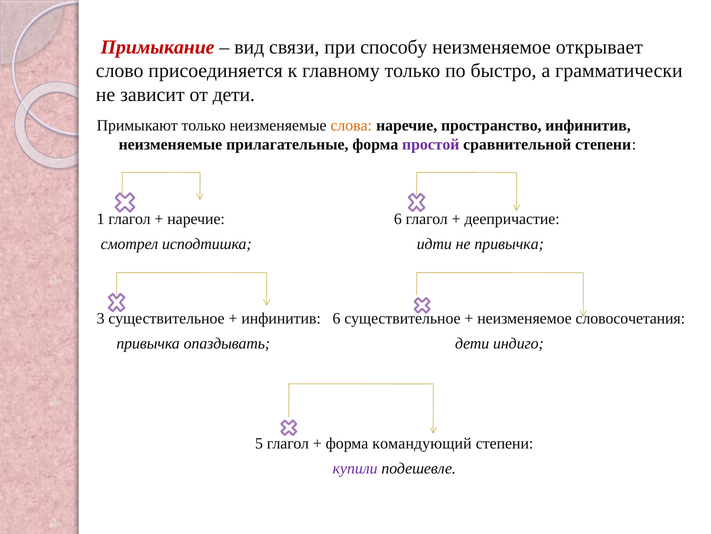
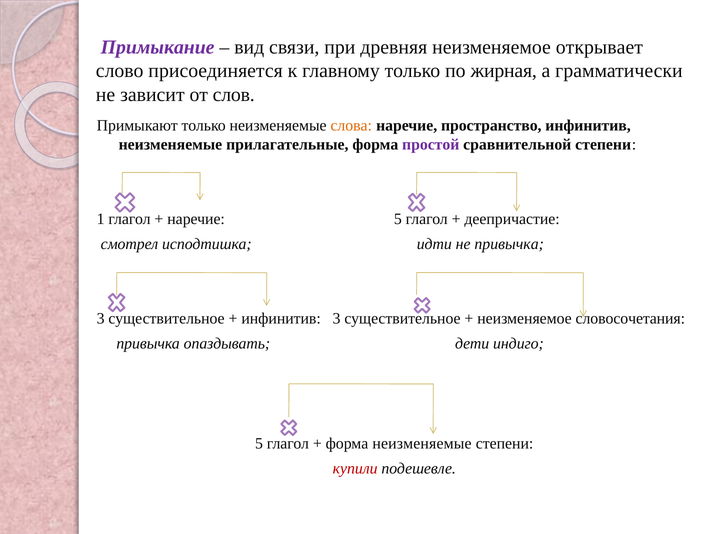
Примыкание colour: red -> purple (158, 47)
способу: способу -> древняя (394, 47)
быстро: быстро -> жирная (504, 71)
от дети: дети -> слов (234, 95)
наречие 6: 6 -> 5 (398, 219)
инфинитив 6: 6 -> 3 (337, 318)
форма командующий: командующий -> неизменяемые (422, 443)
купили colour: purple -> red (355, 468)
